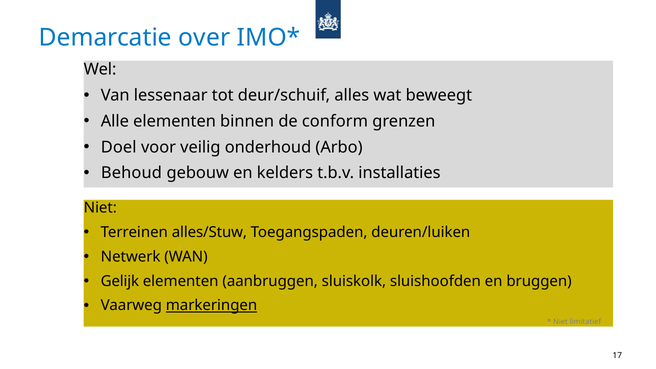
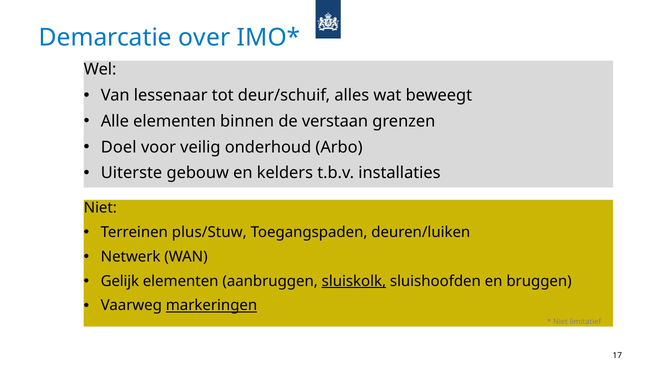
conform: conform -> verstaan (335, 121)
Behoud: Behoud -> Uiterste (132, 173)
alles/Stuw: alles/Stuw -> plus/Stuw (209, 232)
sluiskolk underline: none -> present (354, 281)
